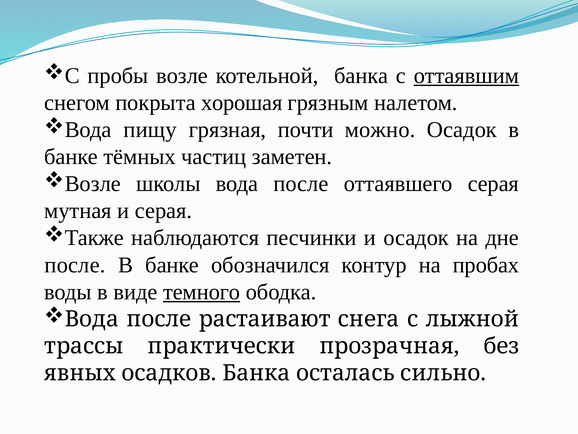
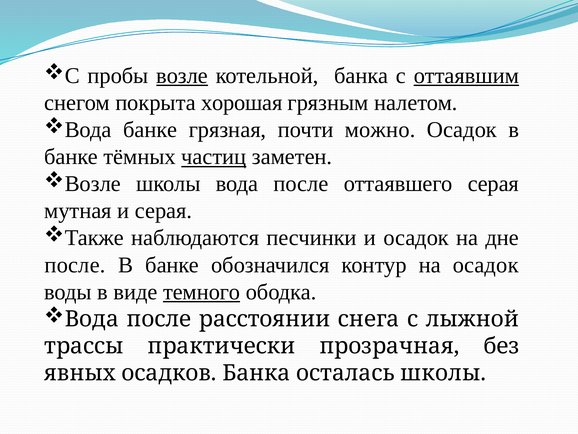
возле underline: none -> present (182, 76)
пищу: пищу -> банке (150, 130)
частиц underline: none -> present (214, 157)
на пробах: пробах -> осадок (486, 265)
растаивают: растаивают -> расстоянии (265, 319)
осталась сильно: сильно -> школы (443, 373)
